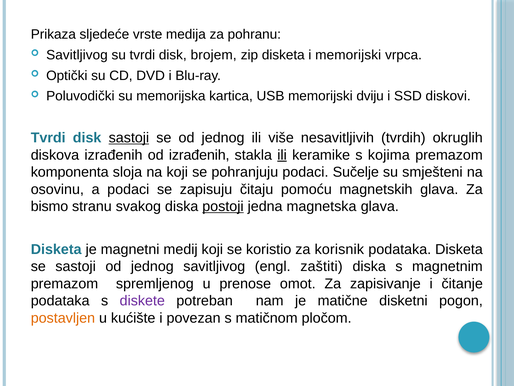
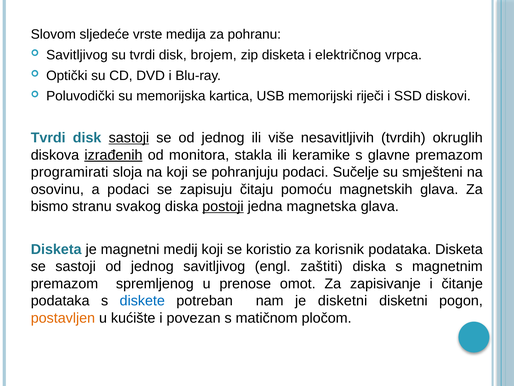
Prikaza: Prikaza -> Slovom (53, 34)
i memorijski: memorijski -> električnog (348, 55)
dviju: dviju -> riječi (370, 96)
izrađenih underline: none -> present (113, 155)
od izrađenih: izrađenih -> monitora (199, 155)
ili underline: present -> none (282, 155)
kojima: kojima -> glavne (389, 155)
komponenta: komponenta -> programirati (70, 172)
diskete colour: purple -> blue (142, 300)
je matične: matične -> disketni (343, 300)
